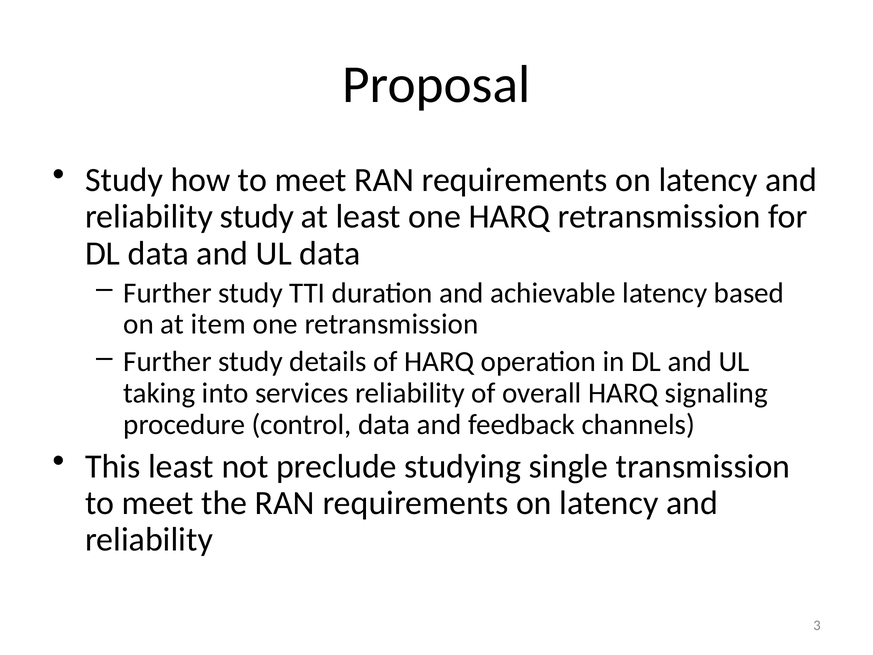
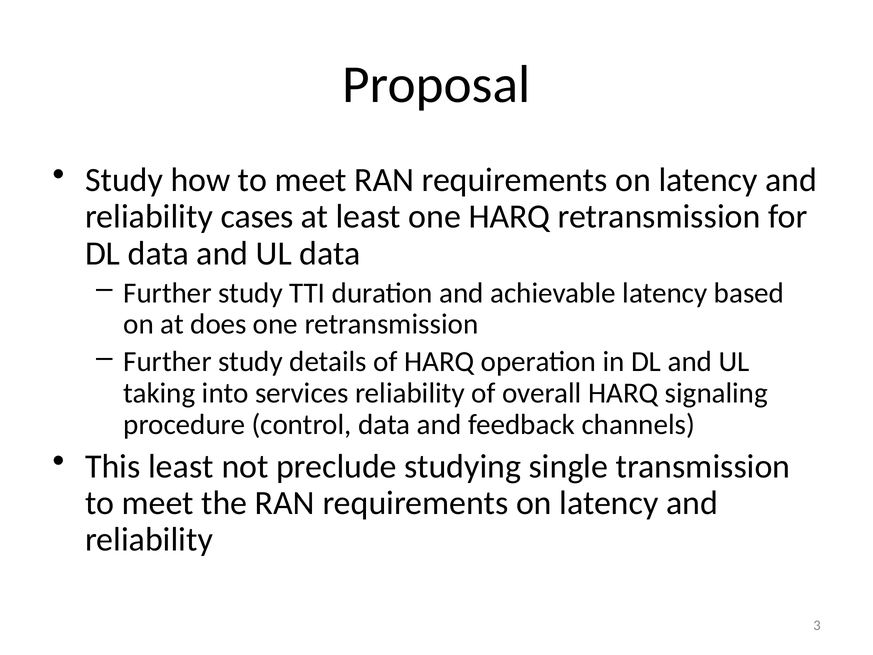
reliability study: study -> cases (257, 217)
item: item -> does (218, 324)
